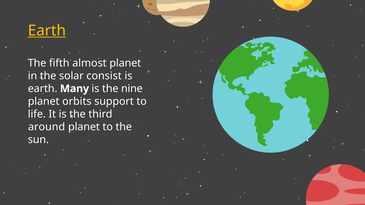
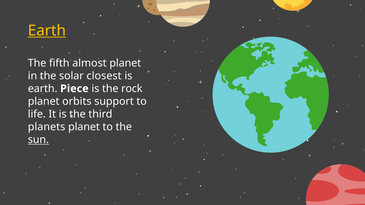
consist: consist -> closest (104, 76)
Many: Many -> Piece (74, 89)
nine: nine -> rock (132, 89)
around: around -> planets (47, 127)
sun underline: none -> present (38, 140)
